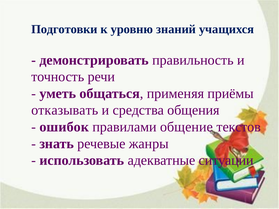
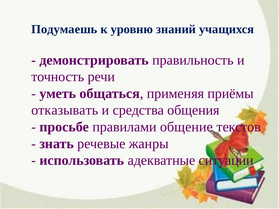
Подготовки: Подготовки -> Подумаешь (64, 29)
ошибок: ошибок -> просьбе (64, 127)
